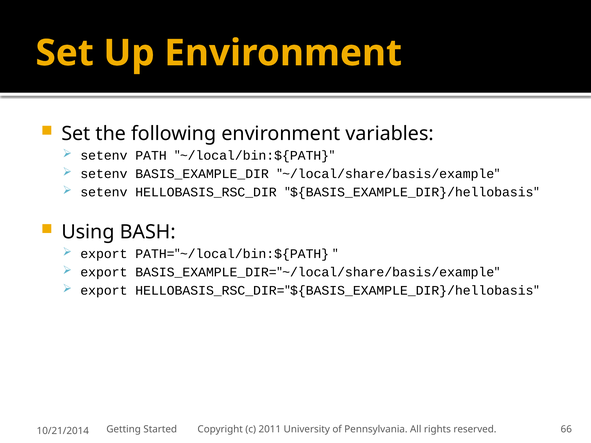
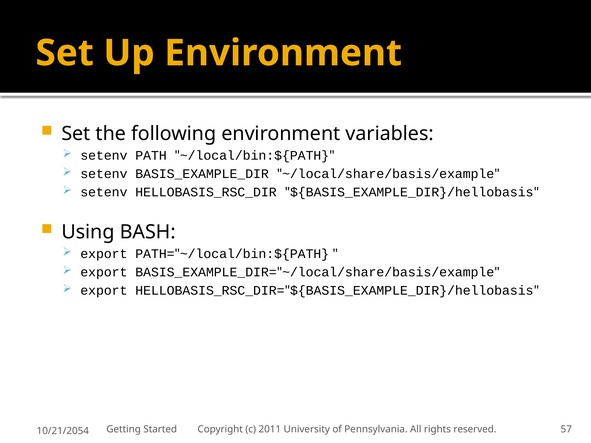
66: 66 -> 57 (566, 430)
10/21/2014: 10/21/2014 -> 10/21/2054 (63, 431)
